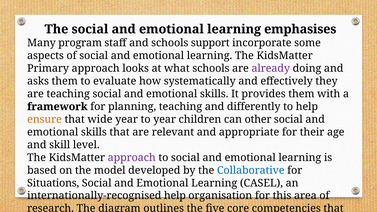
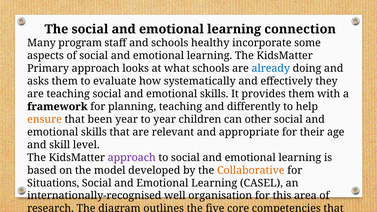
emphasises: emphasises -> connection (300, 29)
support: support -> healthy (210, 43)
already colour: purple -> blue (271, 68)
wide: wide -> been (100, 119)
Collaborative colour: blue -> orange (251, 170)
internationally-recognised help: help -> well (175, 196)
